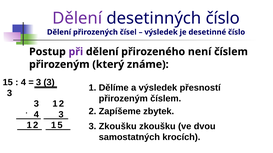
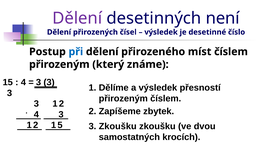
desetinných číslo: číslo -> není (223, 18)
při colour: purple -> blue (76, 52)
není: není -> míst (200, 52)
